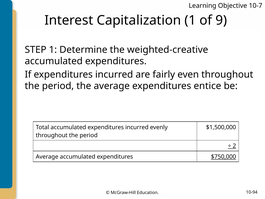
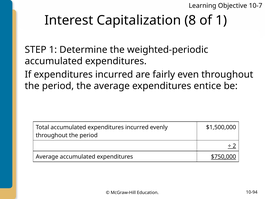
Capitalization 1: 1 -> 8 (190, 20)
of 9: 9 -> 1 (221, 20)
weighted-creative: weighted-creative -> weighted-periodic (168, 50)
